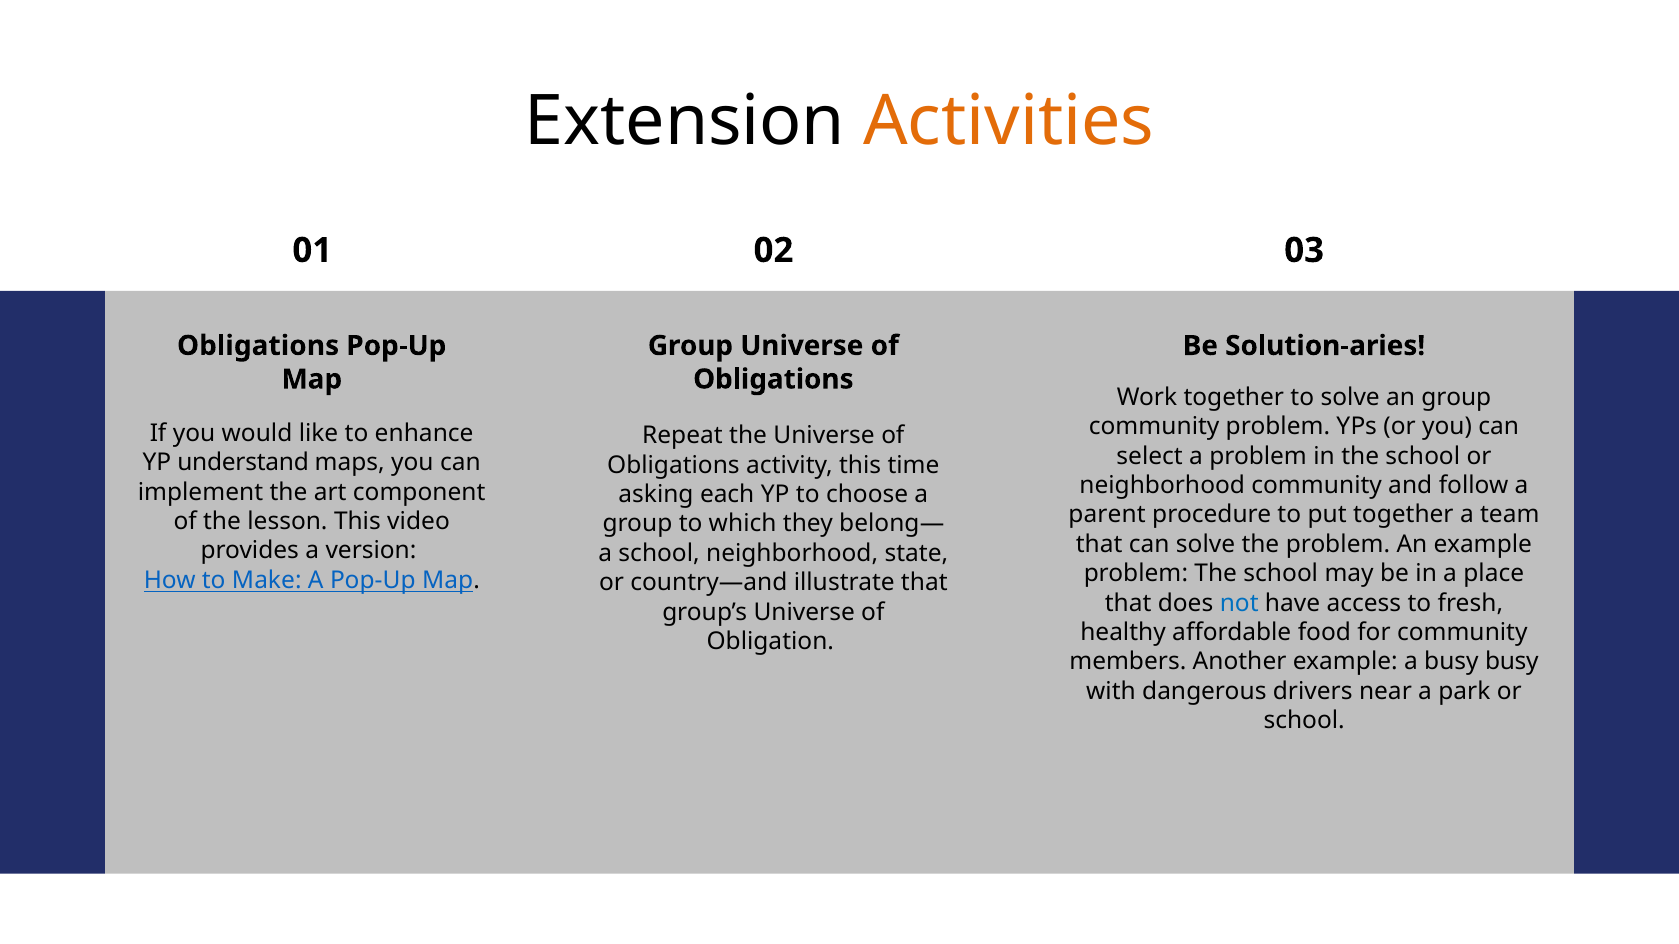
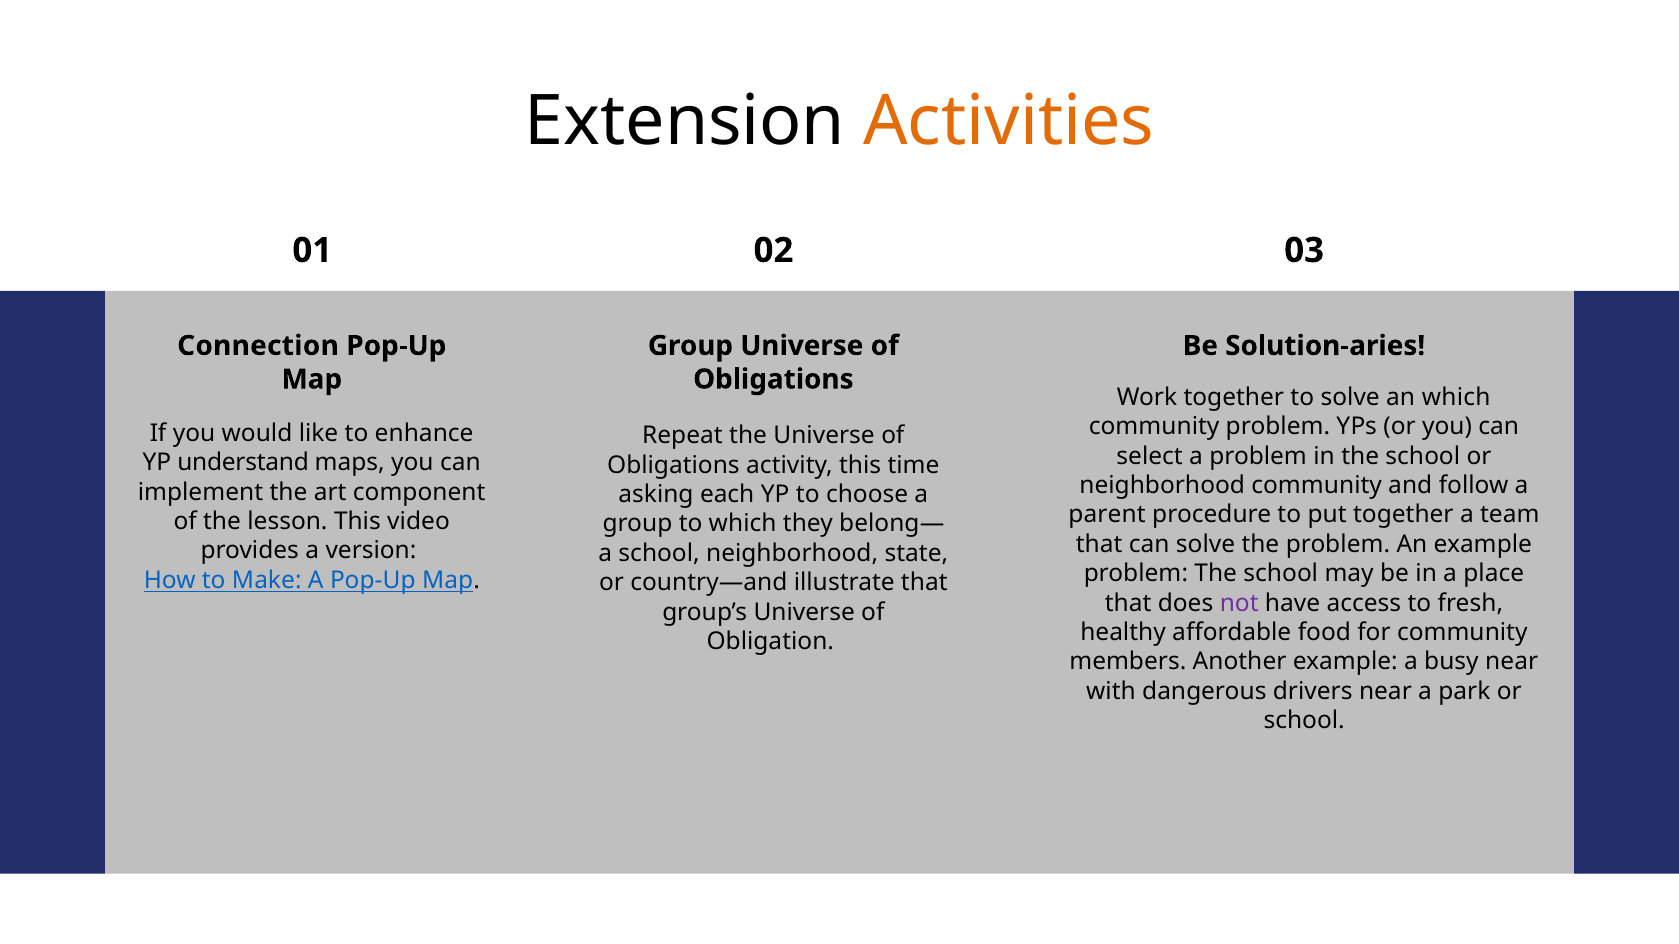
Obligations: Obligations -> Connection (258, 346)
an group: group -> which (1456, 397)
not colour: blue -> purple (1239, 603)
busy busy: busy -> near (1512, 662)
